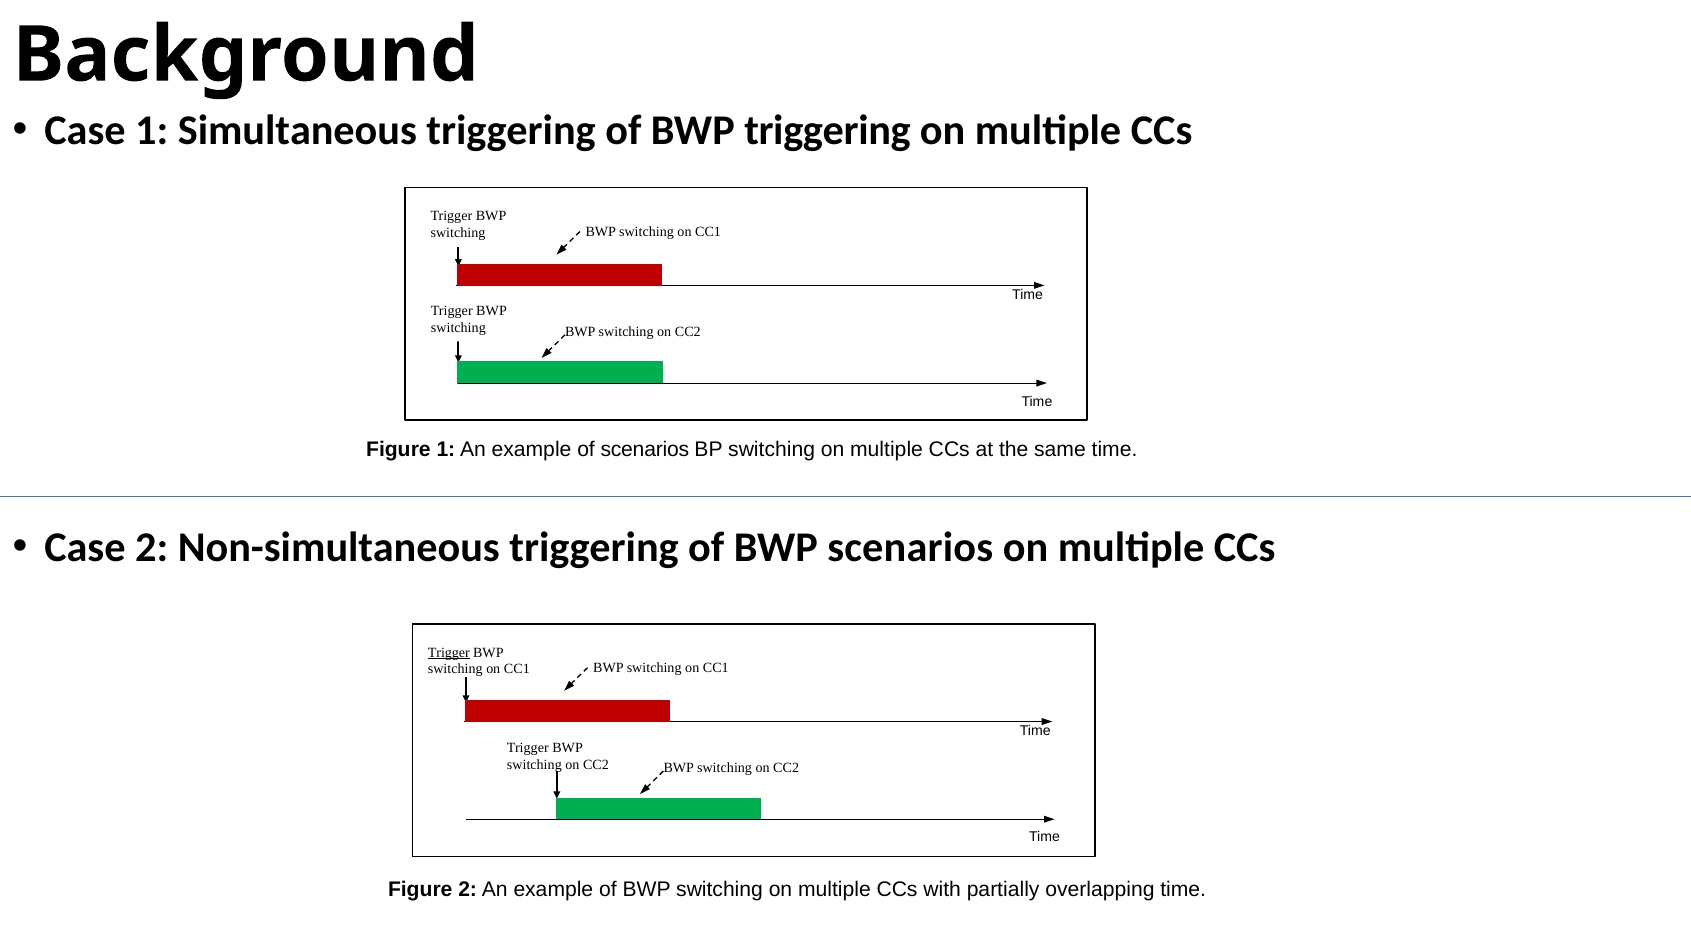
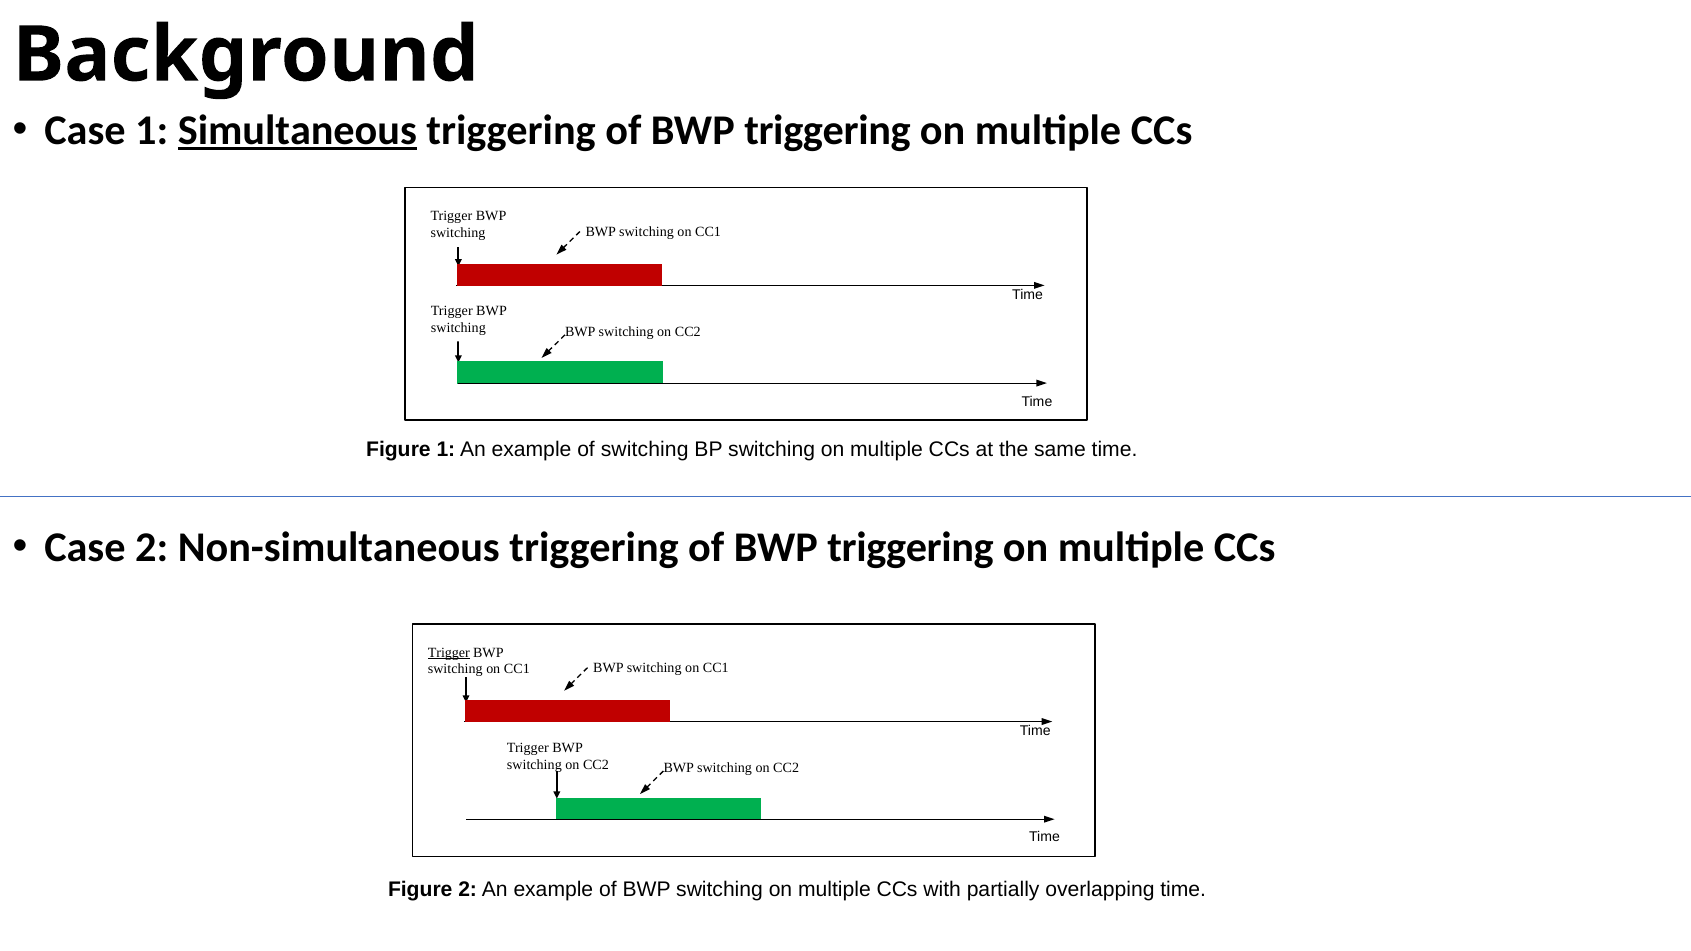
Simultaneous underline: none -> present (297, 130)
of scenarios: scenarios -> switching (645, 449)
scenarios: scenarios -> triggering (911, 547)
